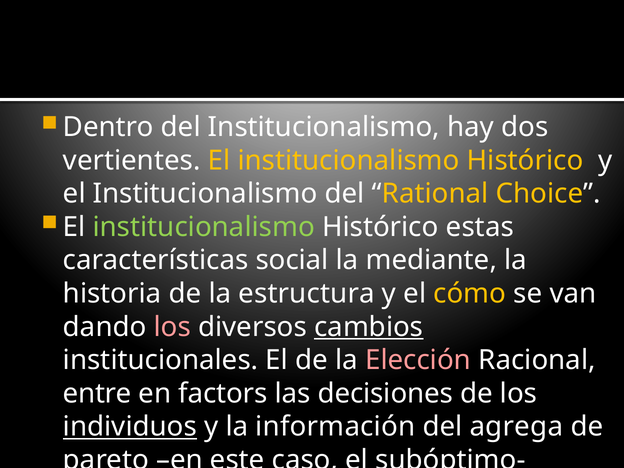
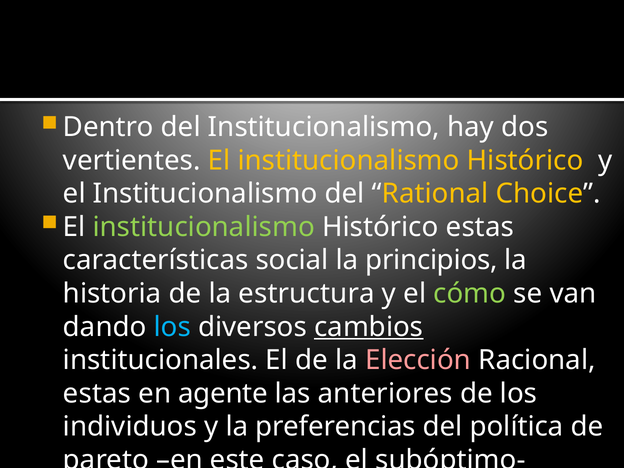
mediante: mediante -> principios (431, 260)
cómo colour: yellow -> light green (470, 294)
los colour: pink -> light blue (172, 327)
entre: entre -> estas (97, 393)
factors: factors -> agente (223, 393)
decisiones: decisiones -> anteriores (385, 393)
individuos underline: present -> none (130, 427)
información: información -> preferencias (336, 427)
agrega: agrega -> política (517, 427)
